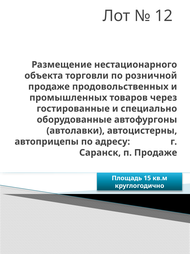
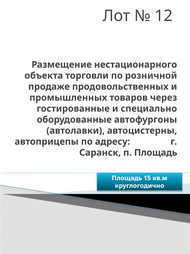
п Продаже: Продаже -> Площадь (156, 152)
